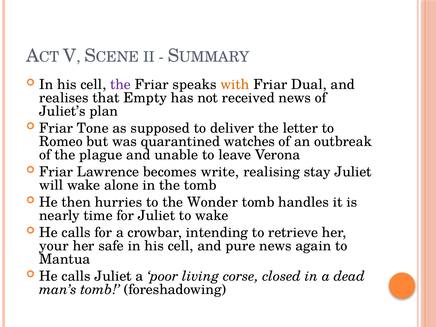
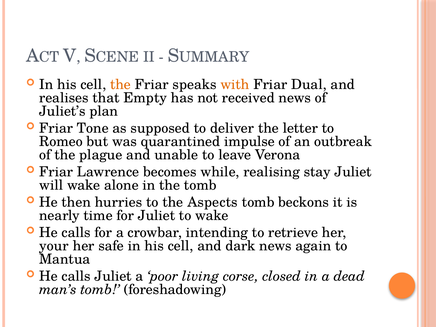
the colour: purple -> orange (120, 85)
watches: watches -> impulse (249, 142)
write: write -> while (220, 172)
Wonder: Wonder -> Aspects (213, 202)
handles: handles -> beckons (304, 202)
pure: pure -> dark (240, 246)
